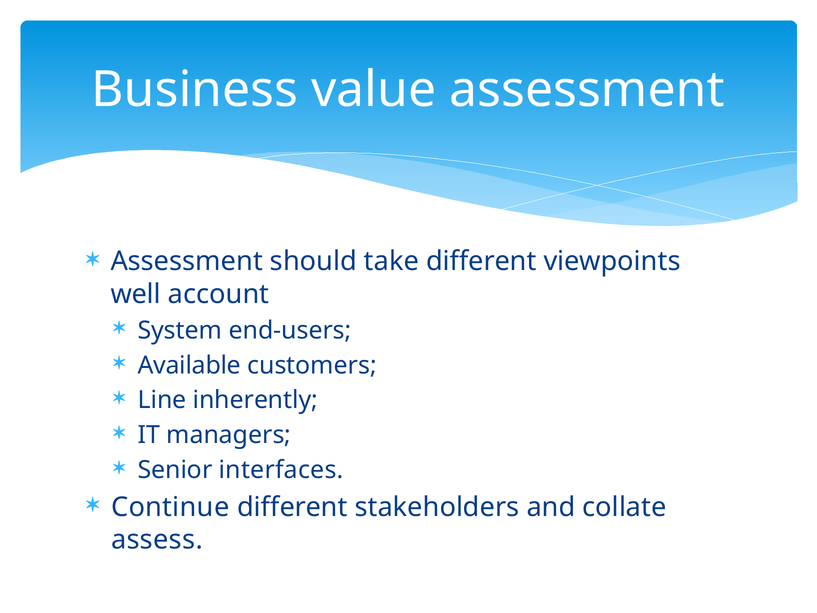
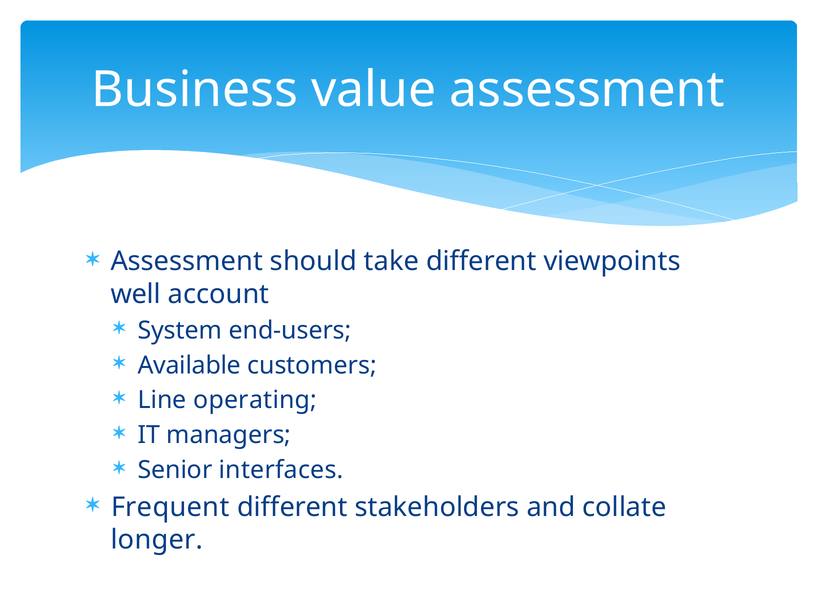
inherently: inherently -> operating (255, 400)
Continue: Continue -> Frequent (170, 507)
assess: assess -> longer (157, 540)
